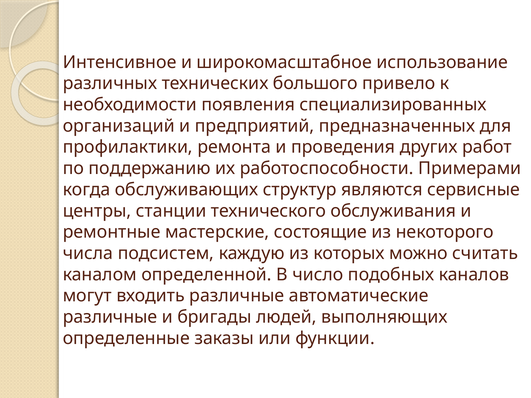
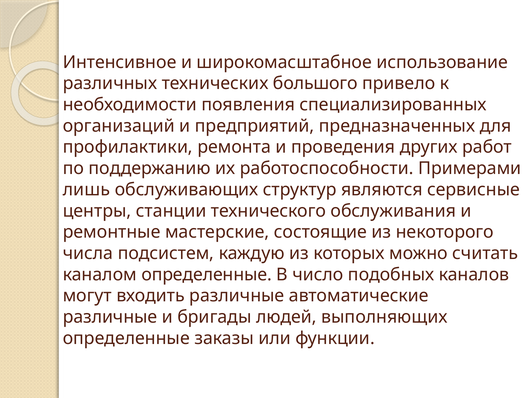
когда: когда -> лишь (86, 190)
каналом определенной: определенной -> определенные (207, 275)
